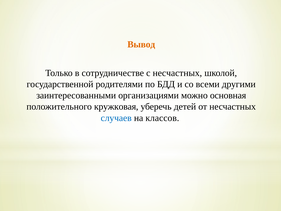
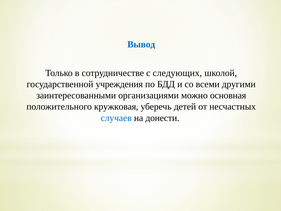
Вывод colour: orange -> blue (141, 44)
с несчастных: несчастных -> следующих (177, 73)
родителями: родителями -> учреждения (119, 84)
классов: классов -> донести (162, 118)
